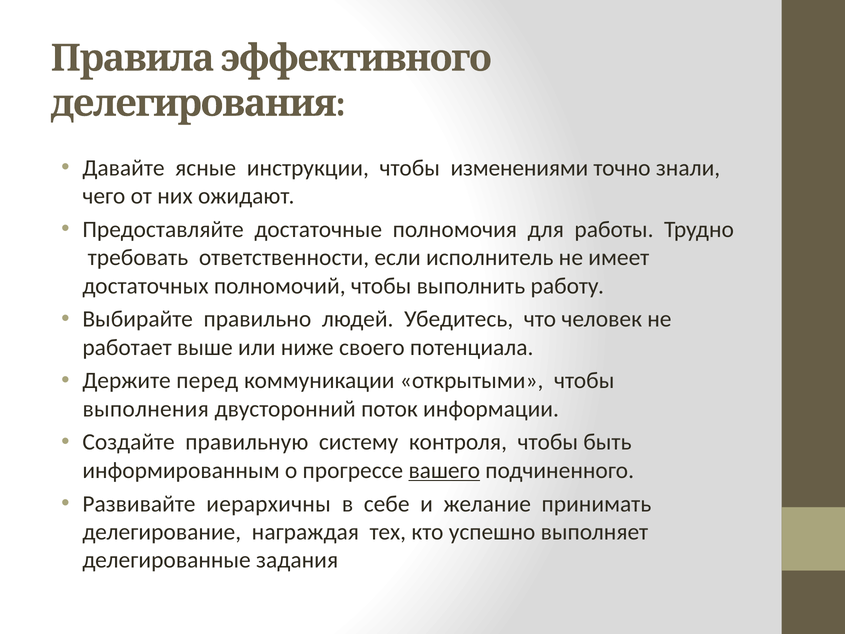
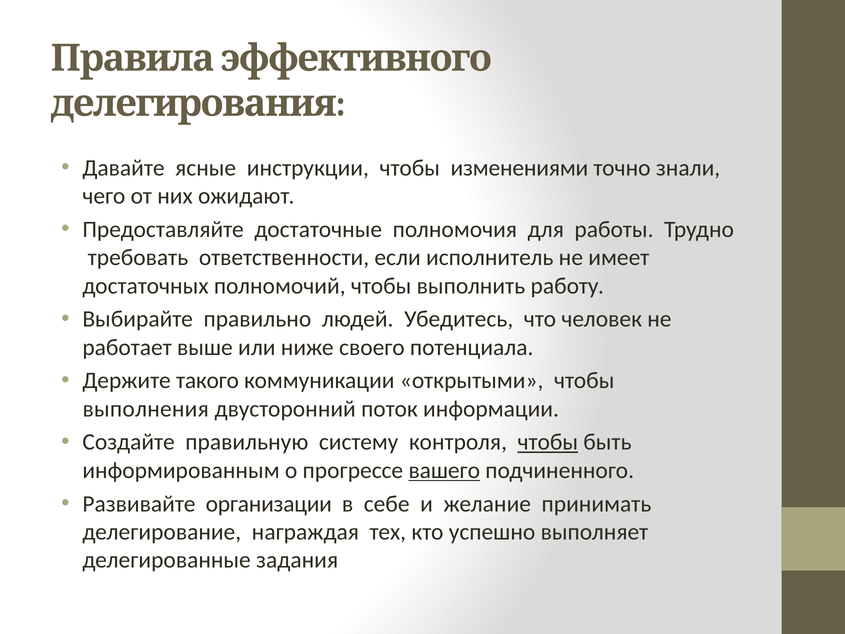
перед: перед -> такого (207, 381)
чтобы underline: none -> present (548, 442)
иерархичны: иерархичны -> организации (269, 504)
